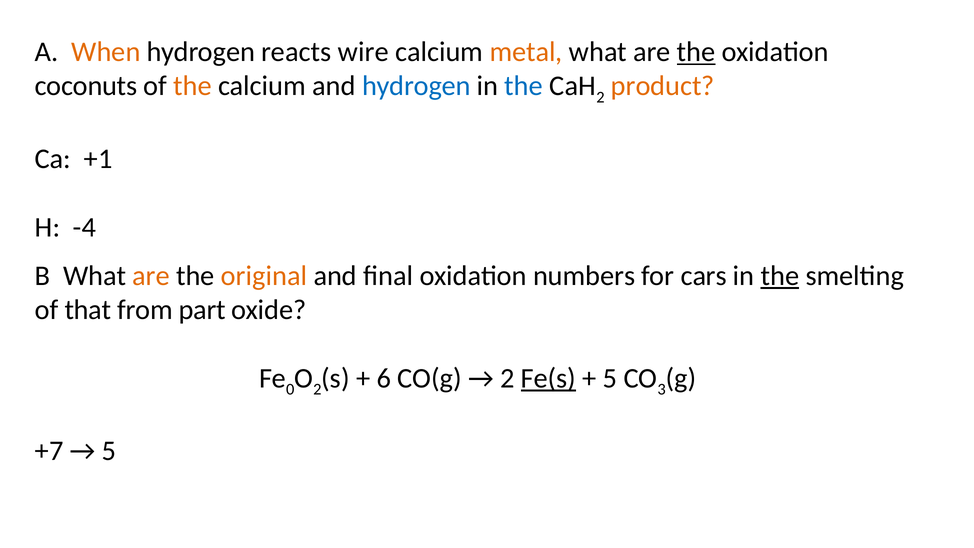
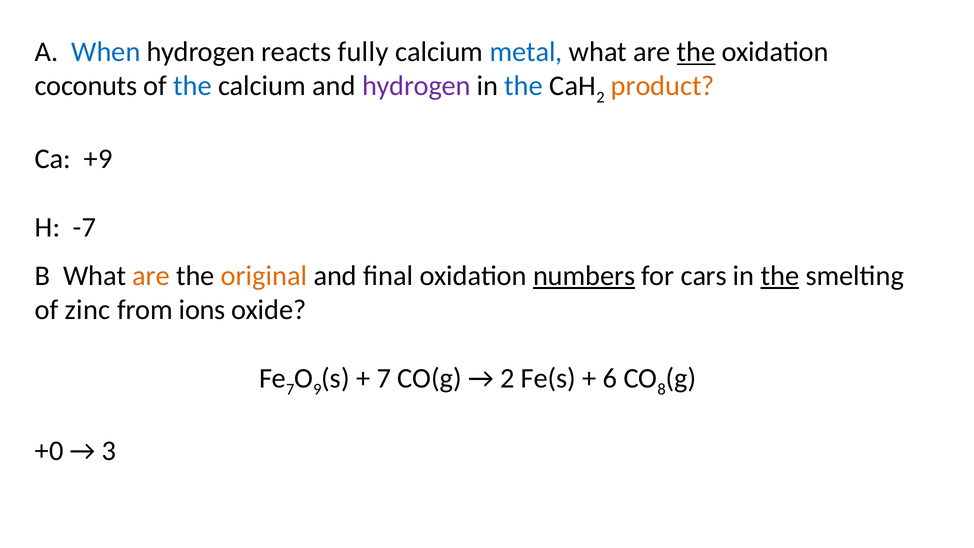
When colour: orange -> blue (106, 52)
wire: wire -> fully (363, 52)
metal colour: orange -> blue (526, 52)
the colour: orange -> blue (192, 86)
hydrogen colour: blue -> purple (416, 86)
+1: +1 -> +9 (98, 159)
-4: -4 -> -7 (84, 227)
numbers underline: none -> present (584, 276)
that: that -> zinc (88, 310)
part: part -> ions (202, 310)
0: 0 -> 7 (290, 389)
2: 2 -> 9 (317, 389)
6: 6 -> 7 (384, 378)
Fe(s underline: present -> none (549, 378)
5: 5 -> 6 (610, 378)
3: 3 -> 8 (662, 389)
+7: +7 -> +0 (49, 451)
5: 5 -> 3 (109, 451)
